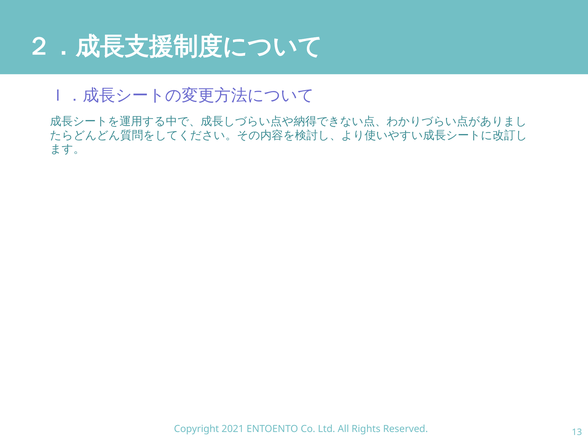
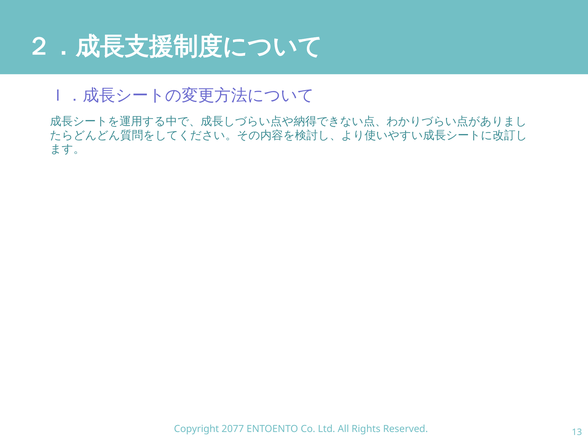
2021: 2021 -> 2077 (233, 429)
